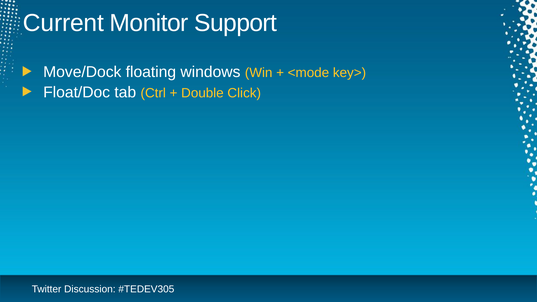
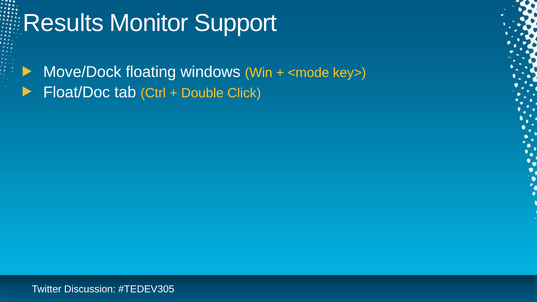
Current: Current -> Results (63, 23)
